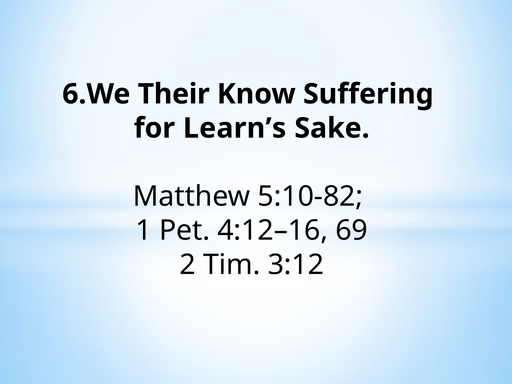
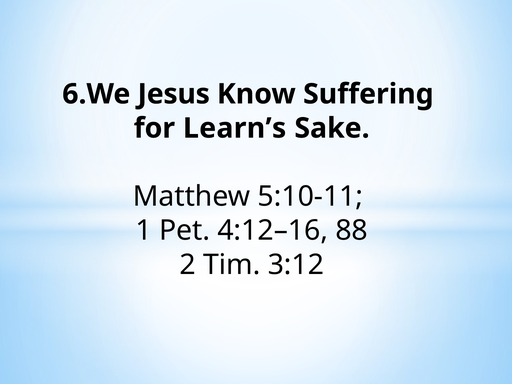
Their: Their -> Jesus (174, 94)
5:10-82: 5:10-82 -> 5:10-11 (310, 196)
69: 69 -> 88 (352, 231)
